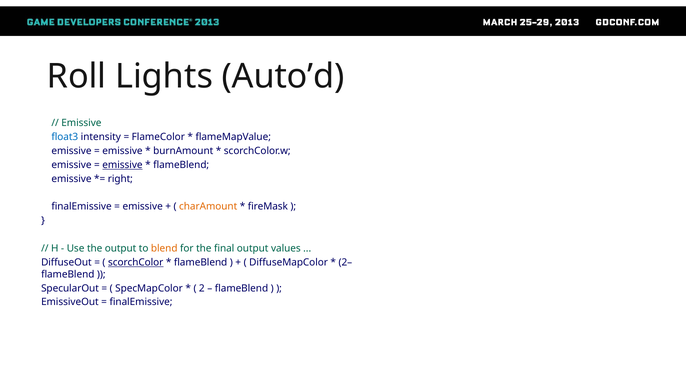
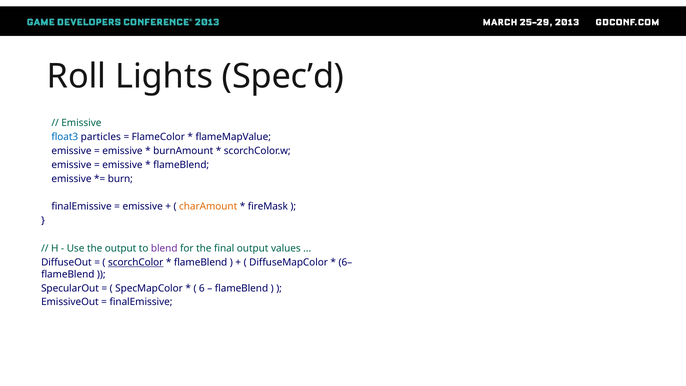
Auto’d: Auto’d -> Spec’d (283, 76)
intensity: intensity -> particles (101, 137)
emissive underline: present -> none (122, 165)
right: right -> burn (120, 179)
blend colour: orange -> purple (164, 248)
2–: 2– -> 6– (345, 262)
2: 2 -> 6 (202, 288)
